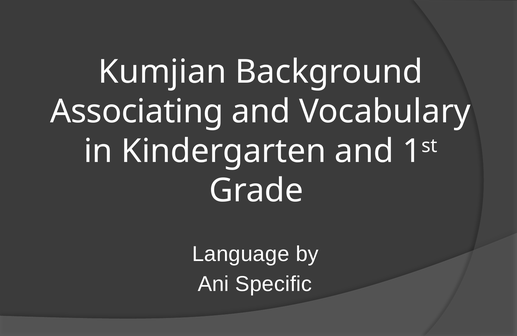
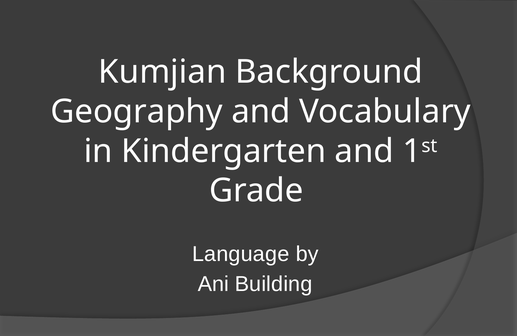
Associating: Associating -> Geography (137, 112)
Specific: Specific -> Building (274, 284)
